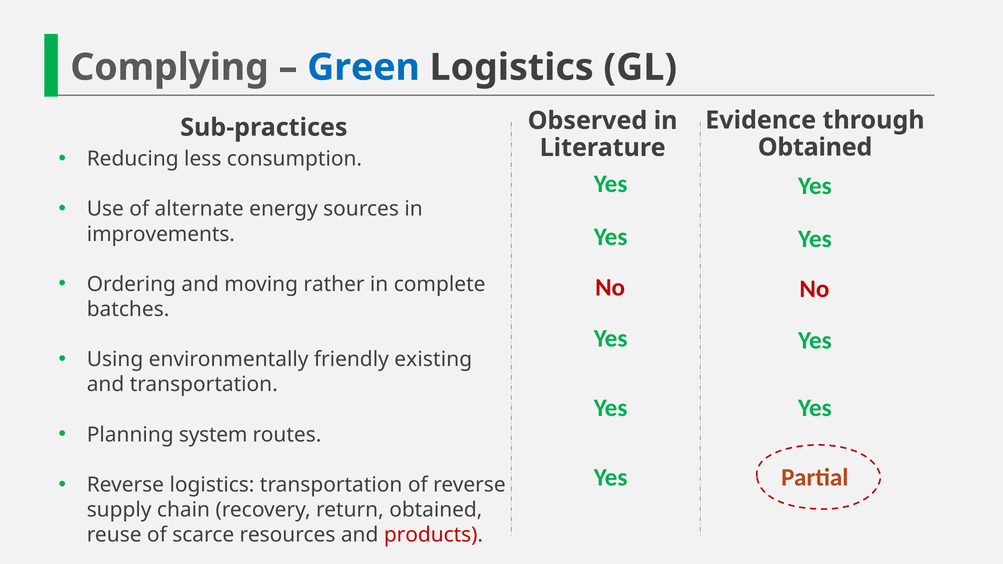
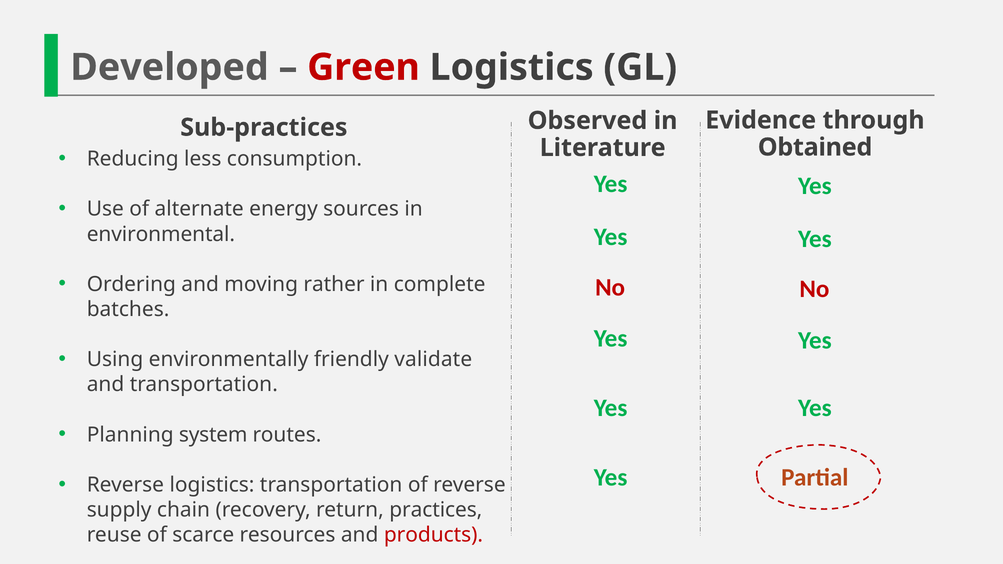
Complying: Complying -> Developed (169, 67)
Green colour: blue -> red (364, 67)
improvements: improvements -> environmental (161, 234)
existing: existing -> validate (433, 360)
return obtained: obtained -> practices (436, 510)
